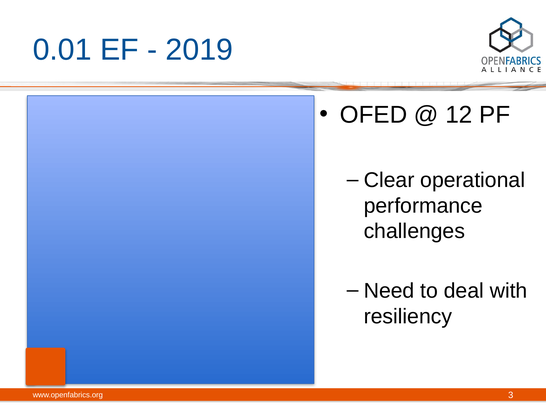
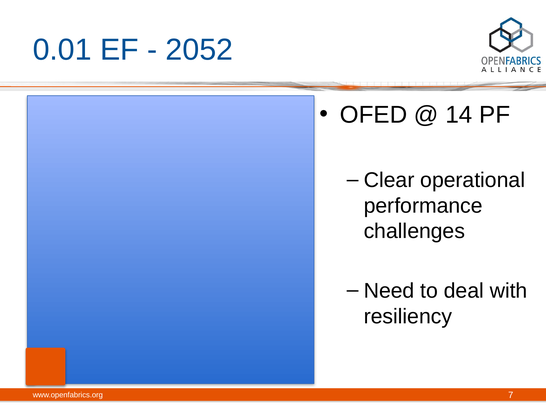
2019: 2019 -> 2052 (199, 50)
12: 12 -> 14 (459, 115)
3: 3 -> 7 (511, 395)
